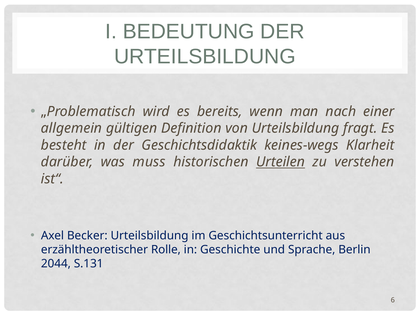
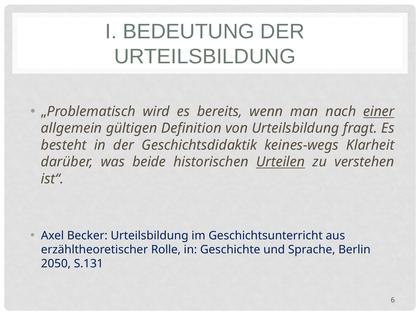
einer underline: none -> present (379, 112)
muss: muss -> beide (149, 162)
2044: 2044 -> 2050 (56, 264)
